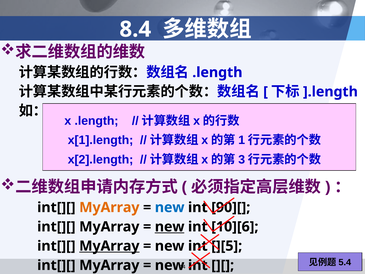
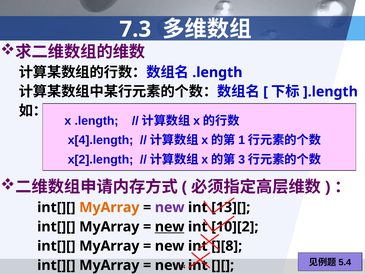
8.4: 8.4 -> 7.3 (135, 29)
x[1].length: x[1].length -> x[4].length (101, 140)
new colour: blue -> purple (170, 207)
90][: 90][ -> 13][ (231, 207)
10][6: 10][6 -> 10][2 (235, 227)
MyArray underline: present -> none (109, 246)
][5: ][5 -> ][8 (227, 246)
